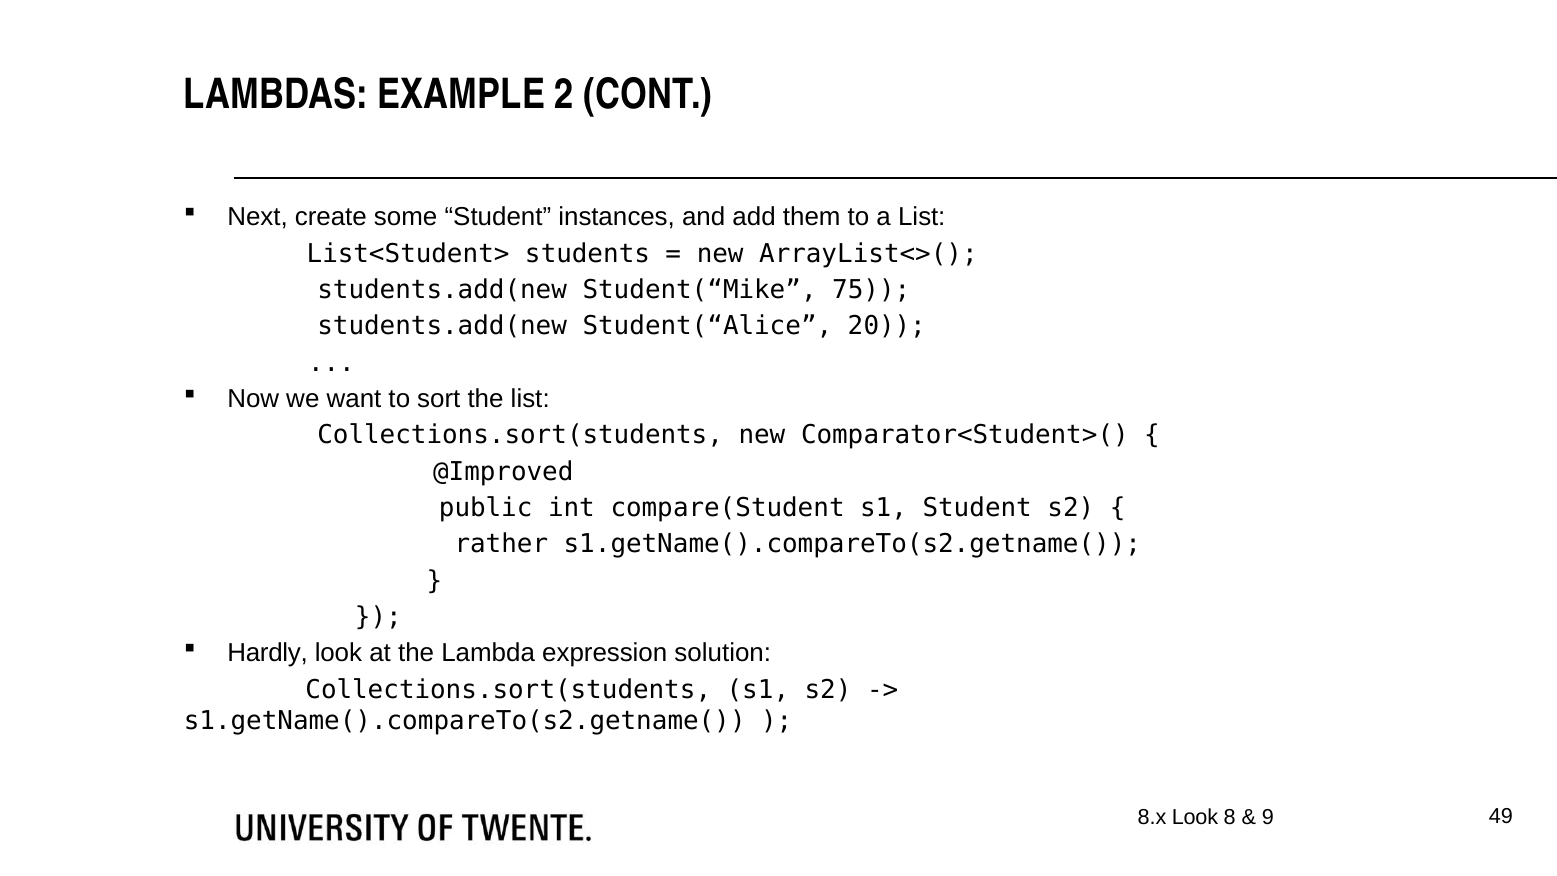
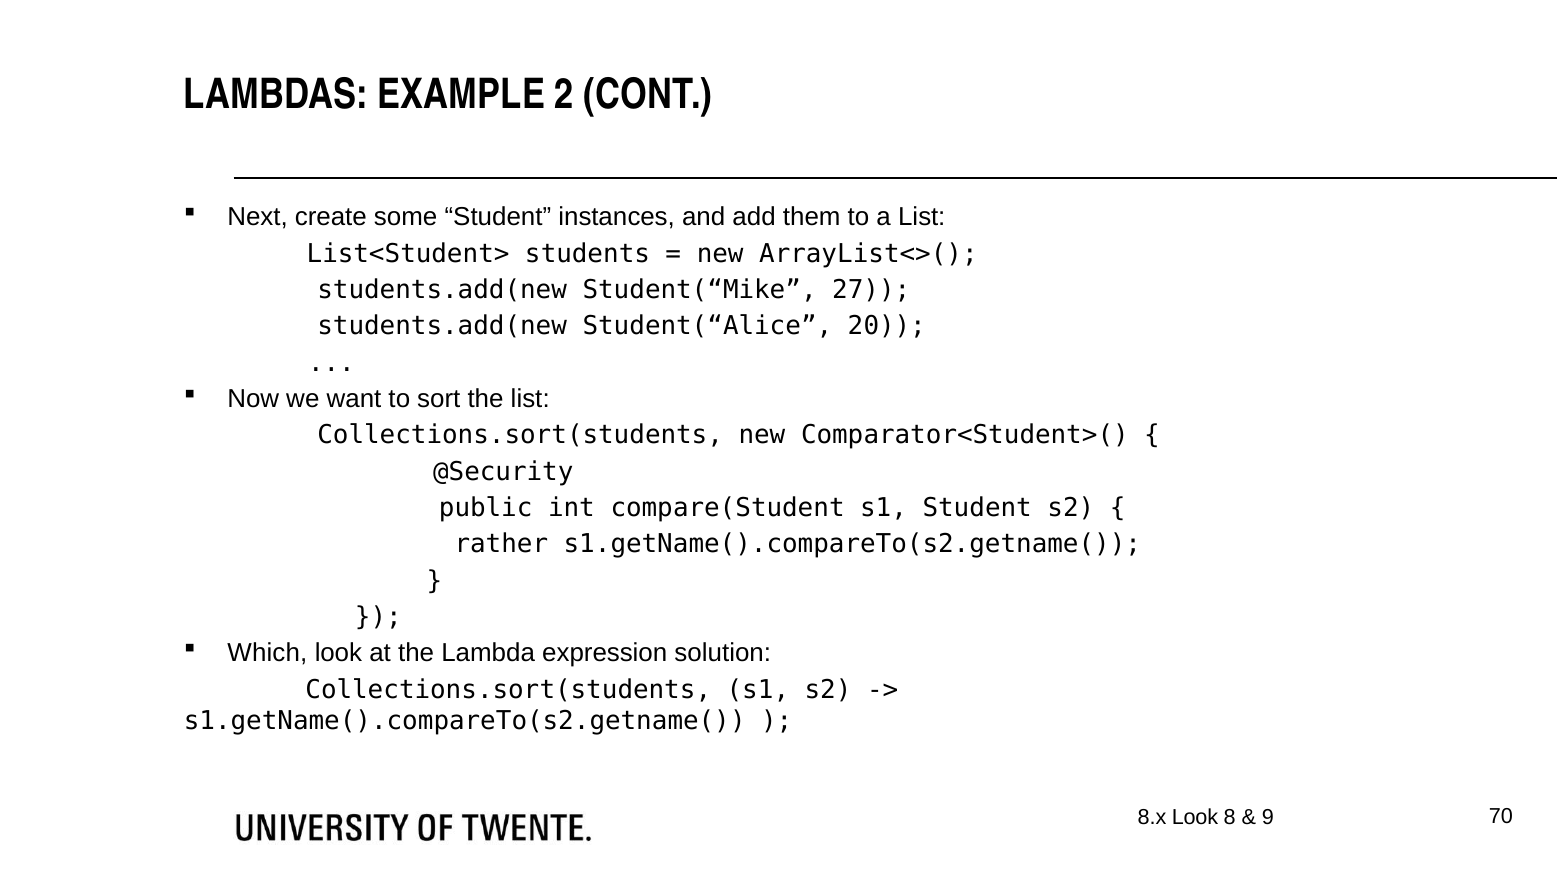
75: 75 -> 27 (871, 290)
@Improved: @Improved -> @Security (503, 472)
Hardly: Hardly -> Which (267, 653)
49: 49 -> 70 (1501, 817)
